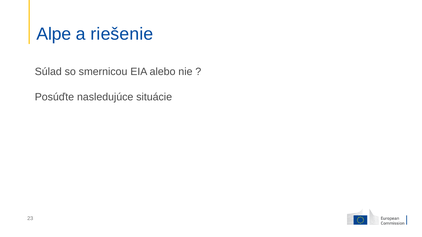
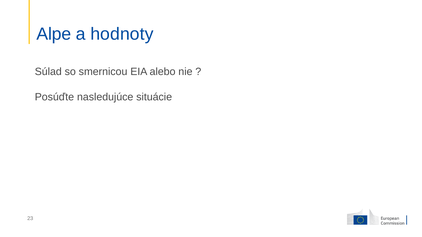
riešenie: riešenie -> hodnoty (122, 34)
